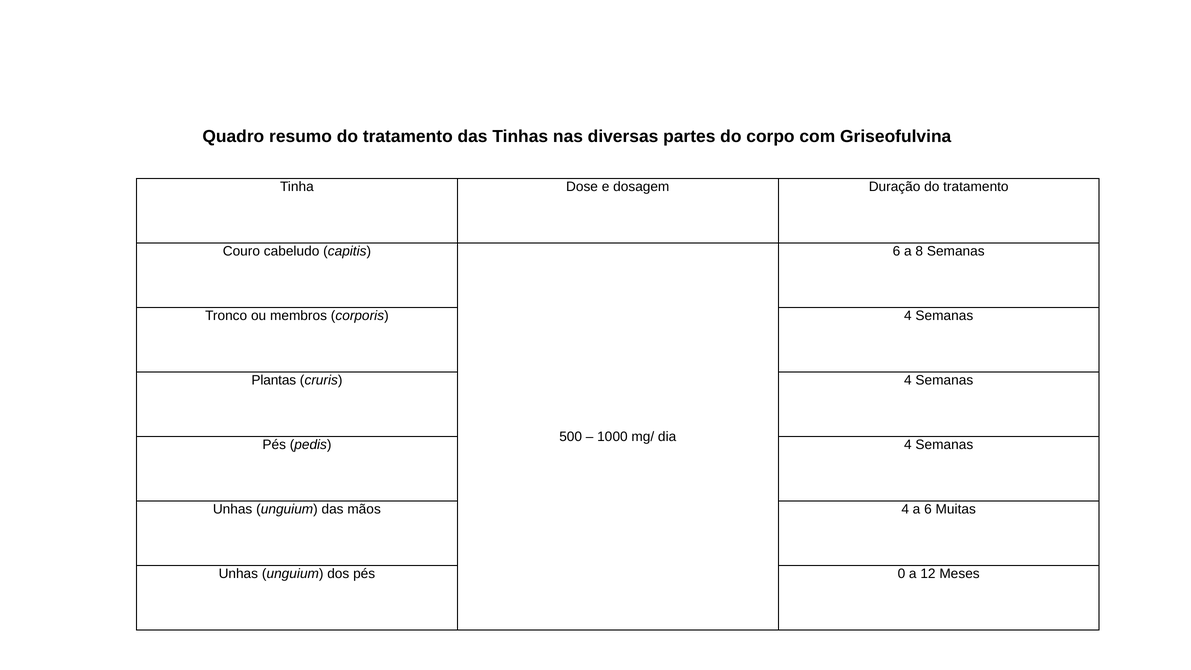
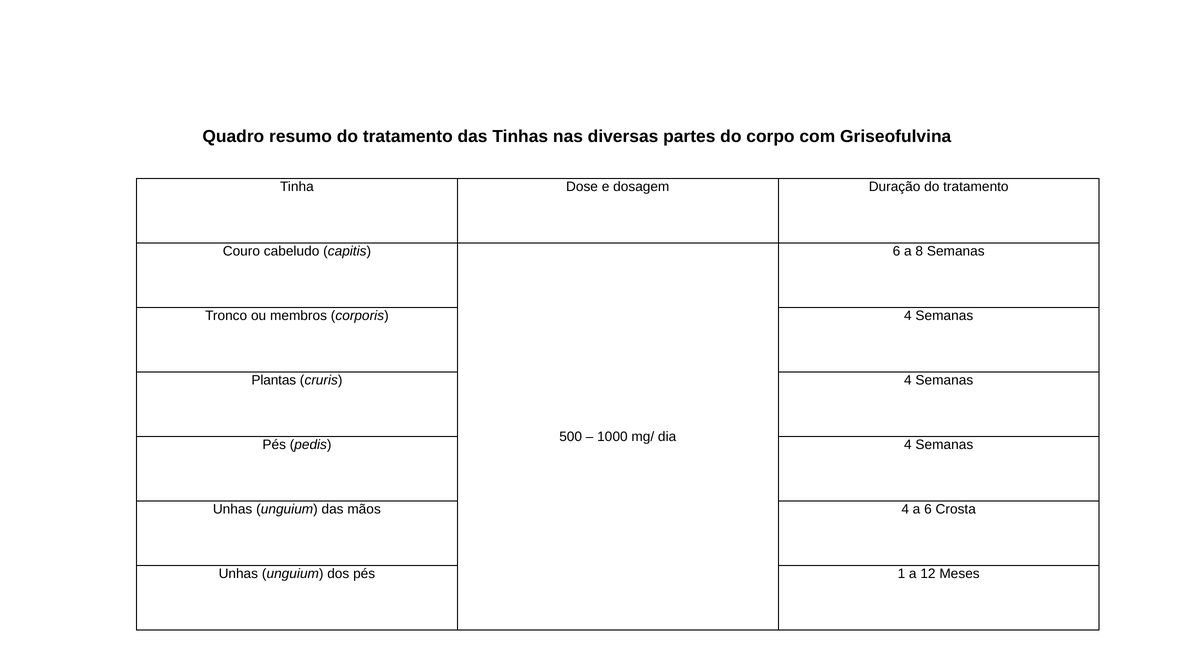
Muitas: Muitas -> Crosta (956, 509)
0: 0 -> 1 (901, 573)
